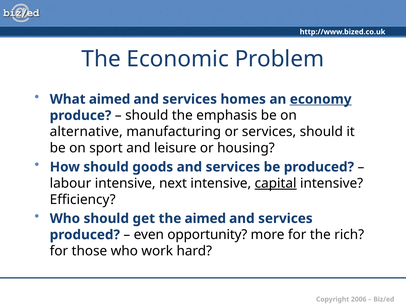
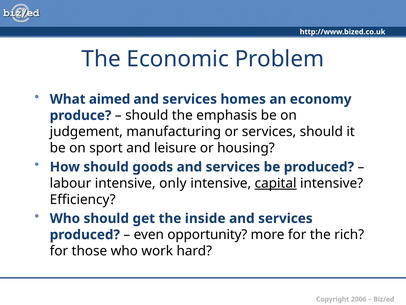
economy underline: present -> none (321, 99)
alternative: alternative -> judgement (86, 132)
next: next -> only (173, 183)
the aimed: aimed -> inside (205, 218)
